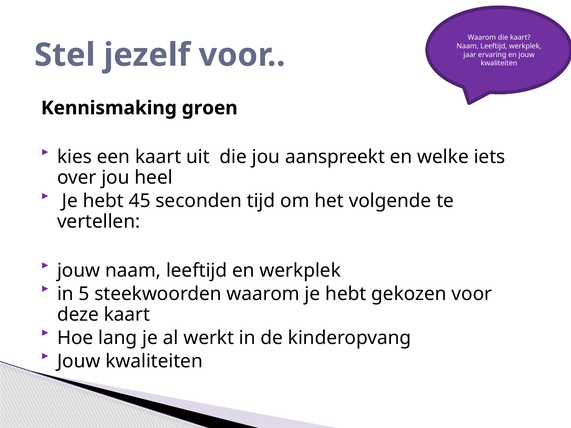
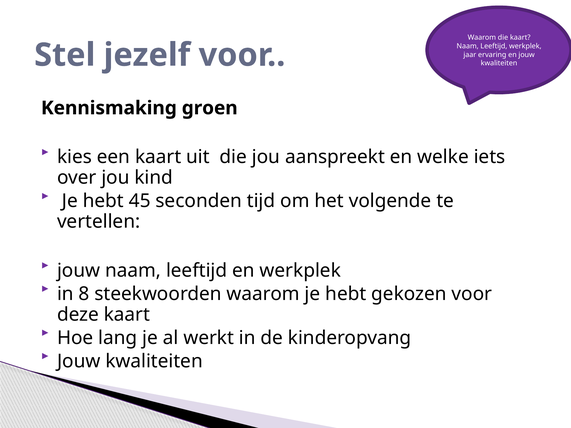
heel: heel -> kind (154, 178)
5: 5 -> 8 (84, 294)
